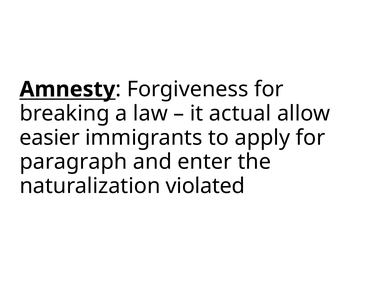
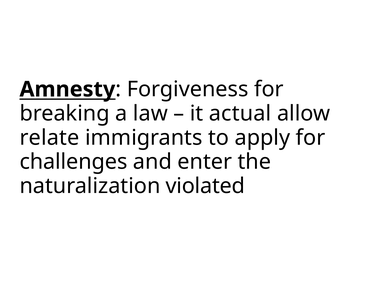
easier: easier -> relate (49, 138)
paragraph: paragraph -> challenges (73, 162)
